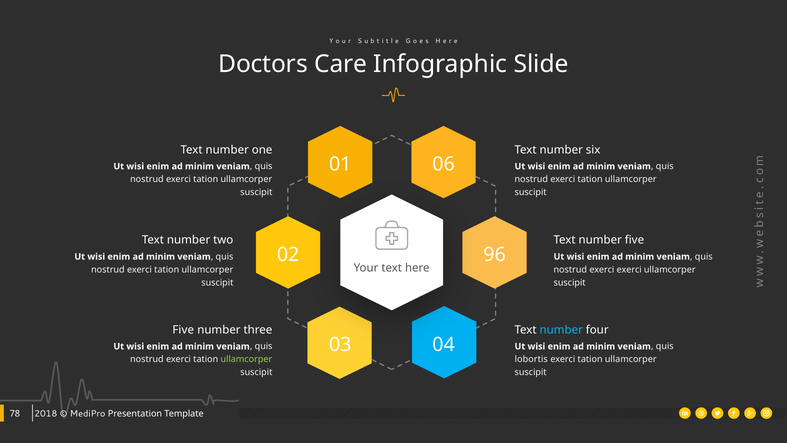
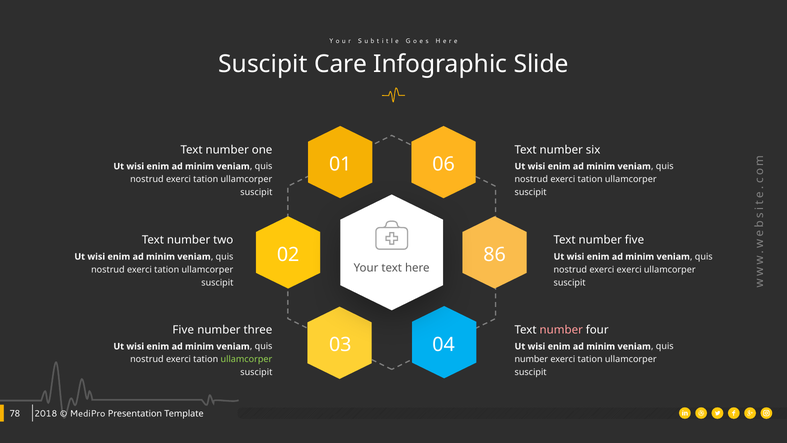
Doctors: Doctors -> Suscipit (263, 64)
96: 96 -> 86 (495, 255)
number colour: light blue -> pink (561, 330)
lobortis: lobortis -> number (531, 359)
